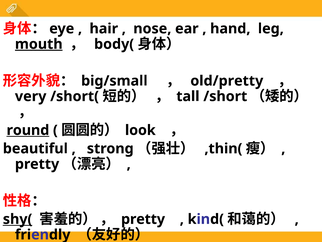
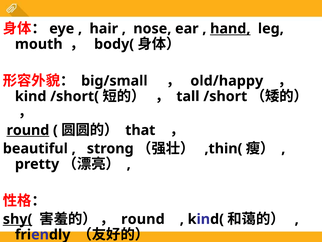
hand underline: none -> present (230, 29)
mouth underline: present -> none (39, 44)
old/pretty: old/pretty -> old/happy (227, 81)
very: very -> kind (31, 96)
look: look -> that (140, 130)
pretty: pretty -> round (143, 219)
